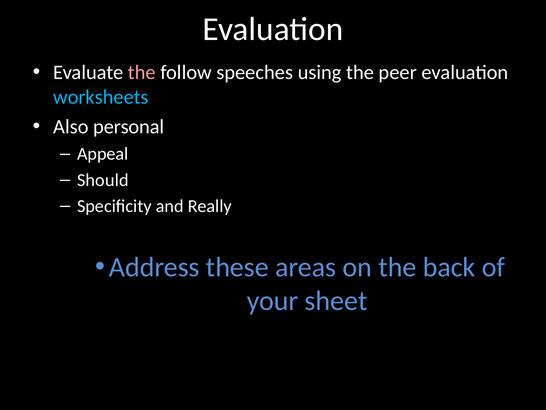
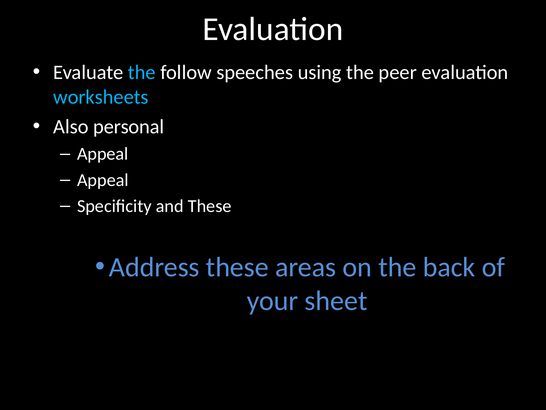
the colour: pink -> light blue (142, 72)
Should: Should -> Appeal (103, 180)
and Really: Really -> These (210, 206)
